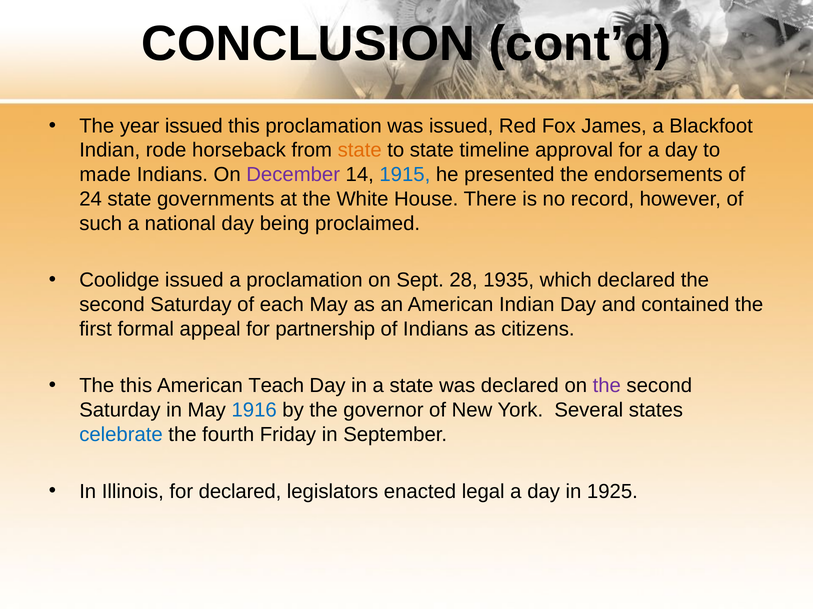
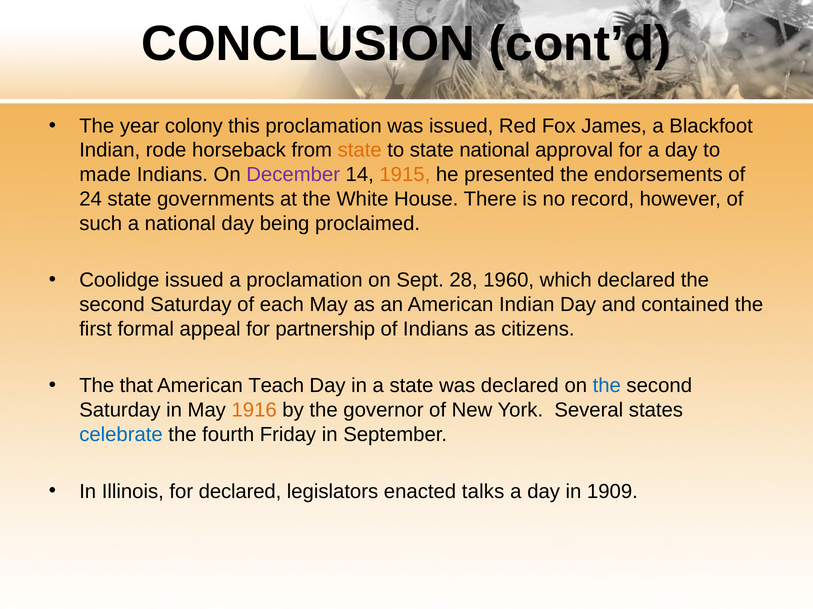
year issued: issued -> colony (194, 126)
state timeline: timeline -> national (495, 150)
1915 colour: blue -> orange (405, 175)
1935: 1935 -> 1960 (509, 281)
The this: this -> that (136, 386)
the colour: purple -> blue (607, 386)
1916 colour: blue -> orange (254, 411)
legal: legal -> talks (483, 492)
1925: 1925 -> 1909 (612, 492)
